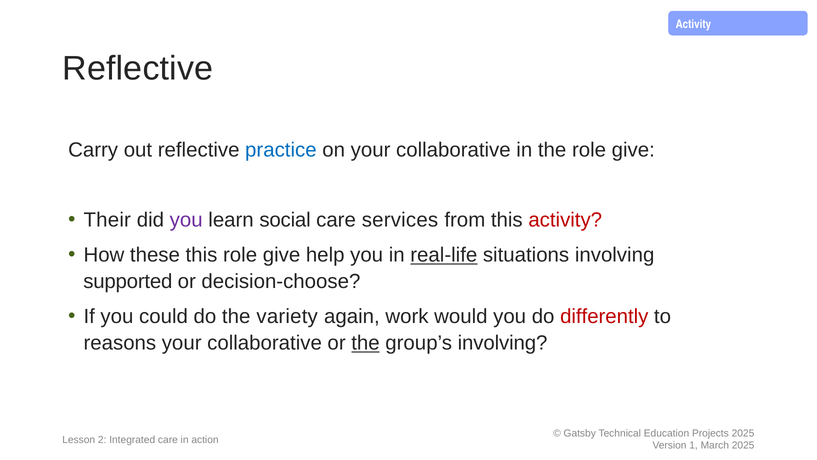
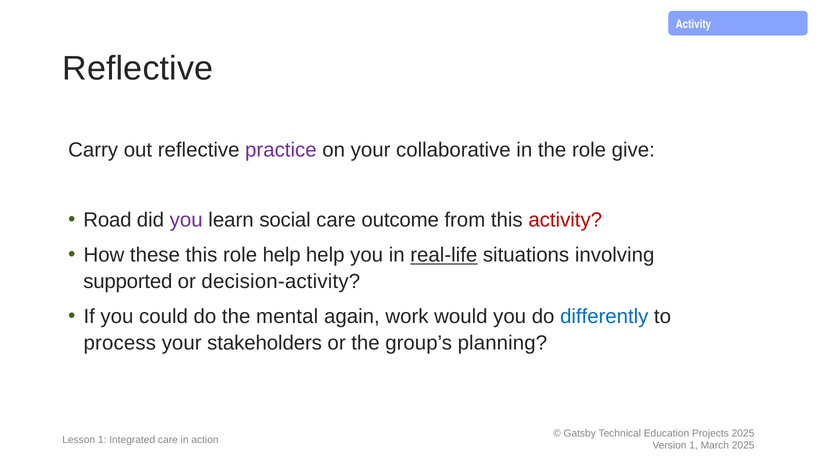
practice colour: blue -> purple (281, 150)
Their: Their -> Road (107, 220)
services: services -> outcome (400, 220)
this role give: give -> help (282, 255)
decision-choose: decision-choose -> decision-activity (281, 281)
variety: variety -> mental (287, 316)
differently colour: red -> blue (604, 316)
reasons: reasons -> process (120, 343)
collaborative: collaborative -> stakeholders (265, 343)
the underline: present -> none (366, 343)
group’s involving: involving -> planning (502, 343)
Lesson 2: 2 -> 1 (102, 439)
